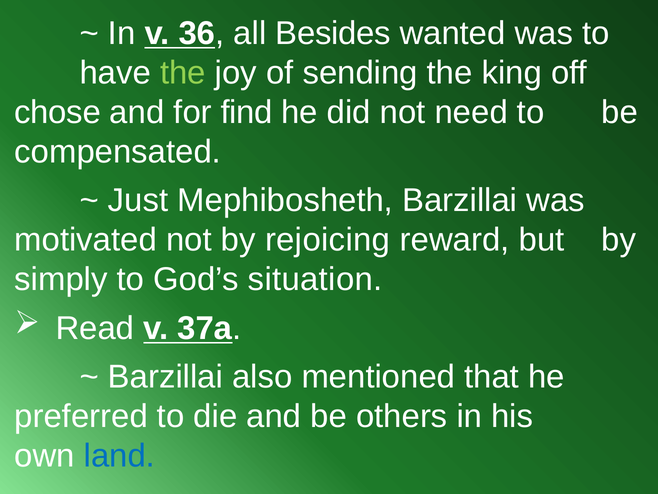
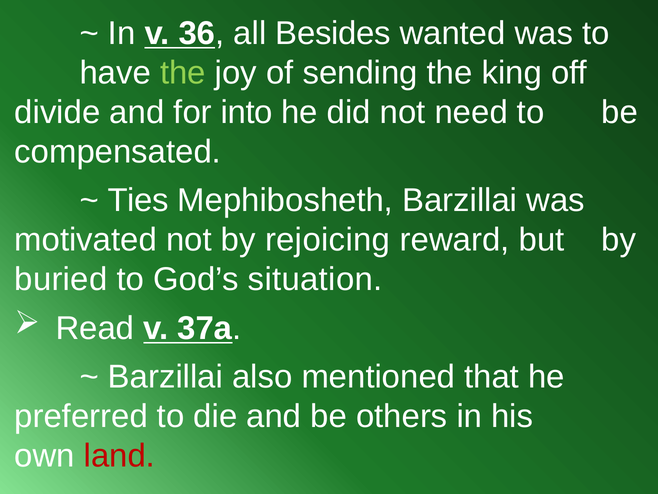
chose: chose -> divide (57, 112)
find: find -> into (247, 112)
Just: Just -> Ties (138, 200)
simply: simply -> buried (61, 279)
land colour: blue -> red (119, 455)
